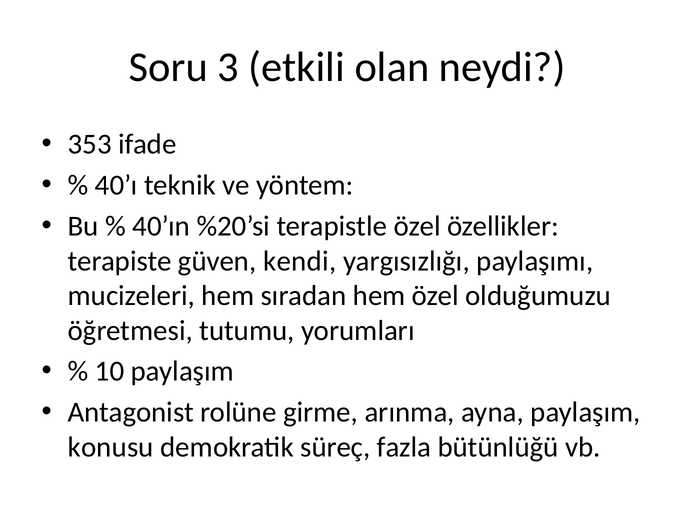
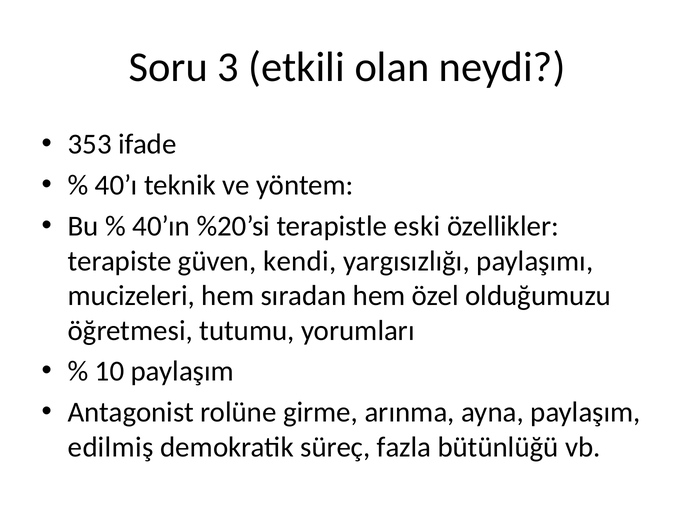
terapistle özel: özel -> eski (417, 226)
konusu: konusu -> edilmiş (111, 447)
